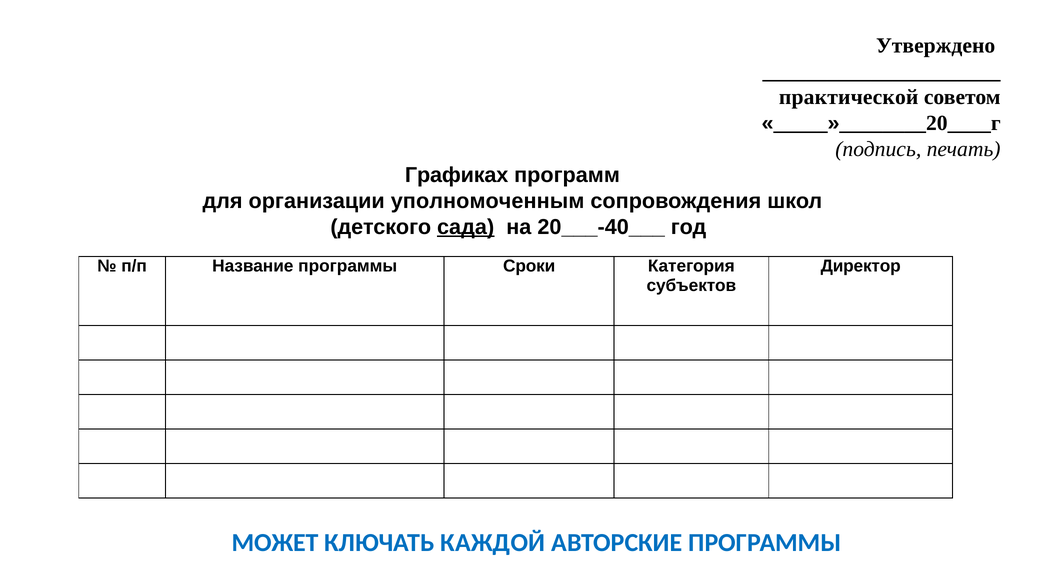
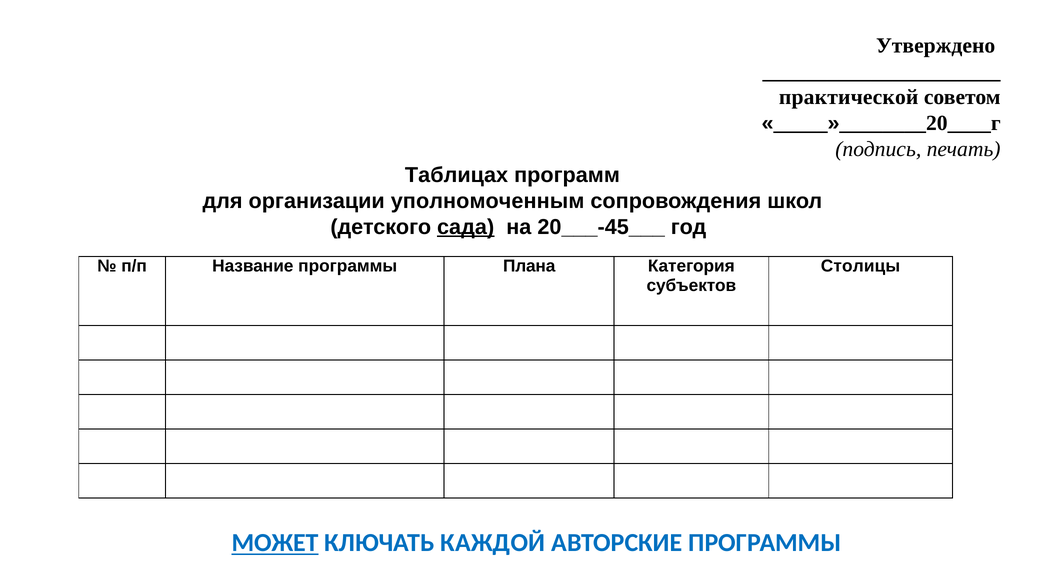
Графиках: Графиках -> Таблицах (457, 175)
20___-40___: 20___-40___ -> 20___-45___ (601, 227)
Сроки: Сроки -> Плана (529, 266)
Директор: Директор -> Столицы (861, 266)
МОЖЕТ underline: none -> present (275, 543)
